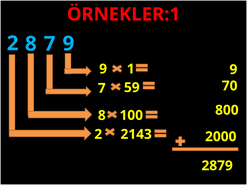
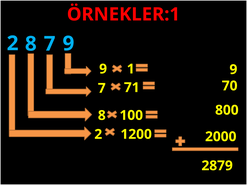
59: 59 -> 71 (132, 88)
2143: 2143 -> 1200 (136, 134)
